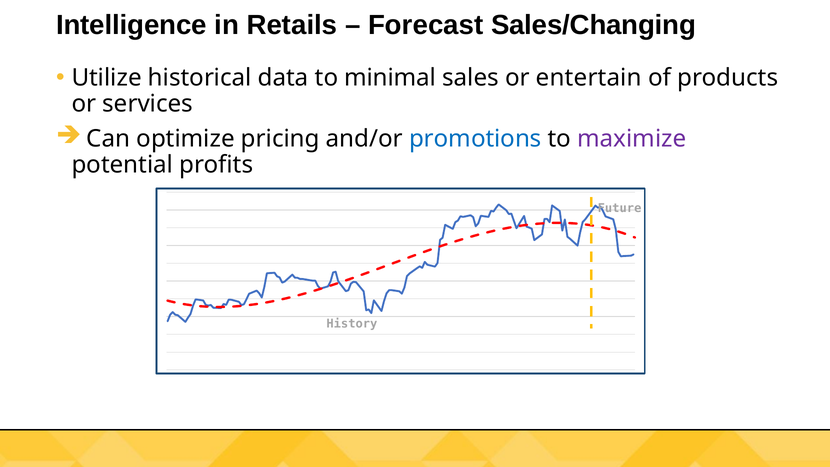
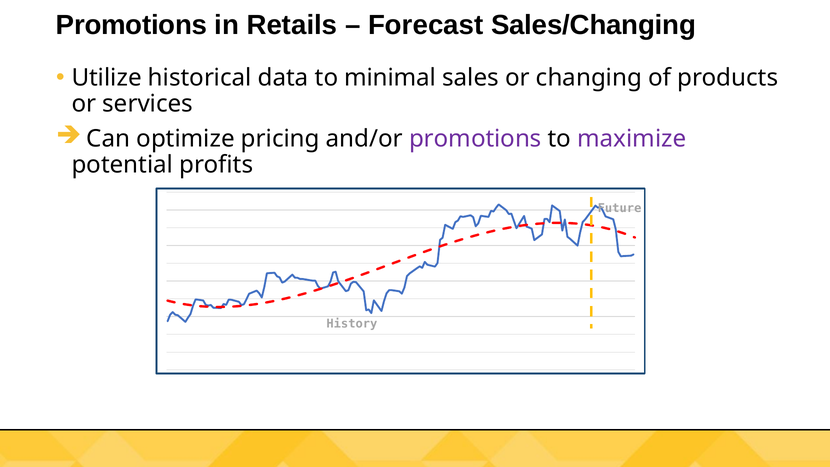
Intelligence: Intelligence -> Promotions (131, 25)
entertain: entertain -> changing (589, 78)
promotions colour: blue -> purple (475, 139)
